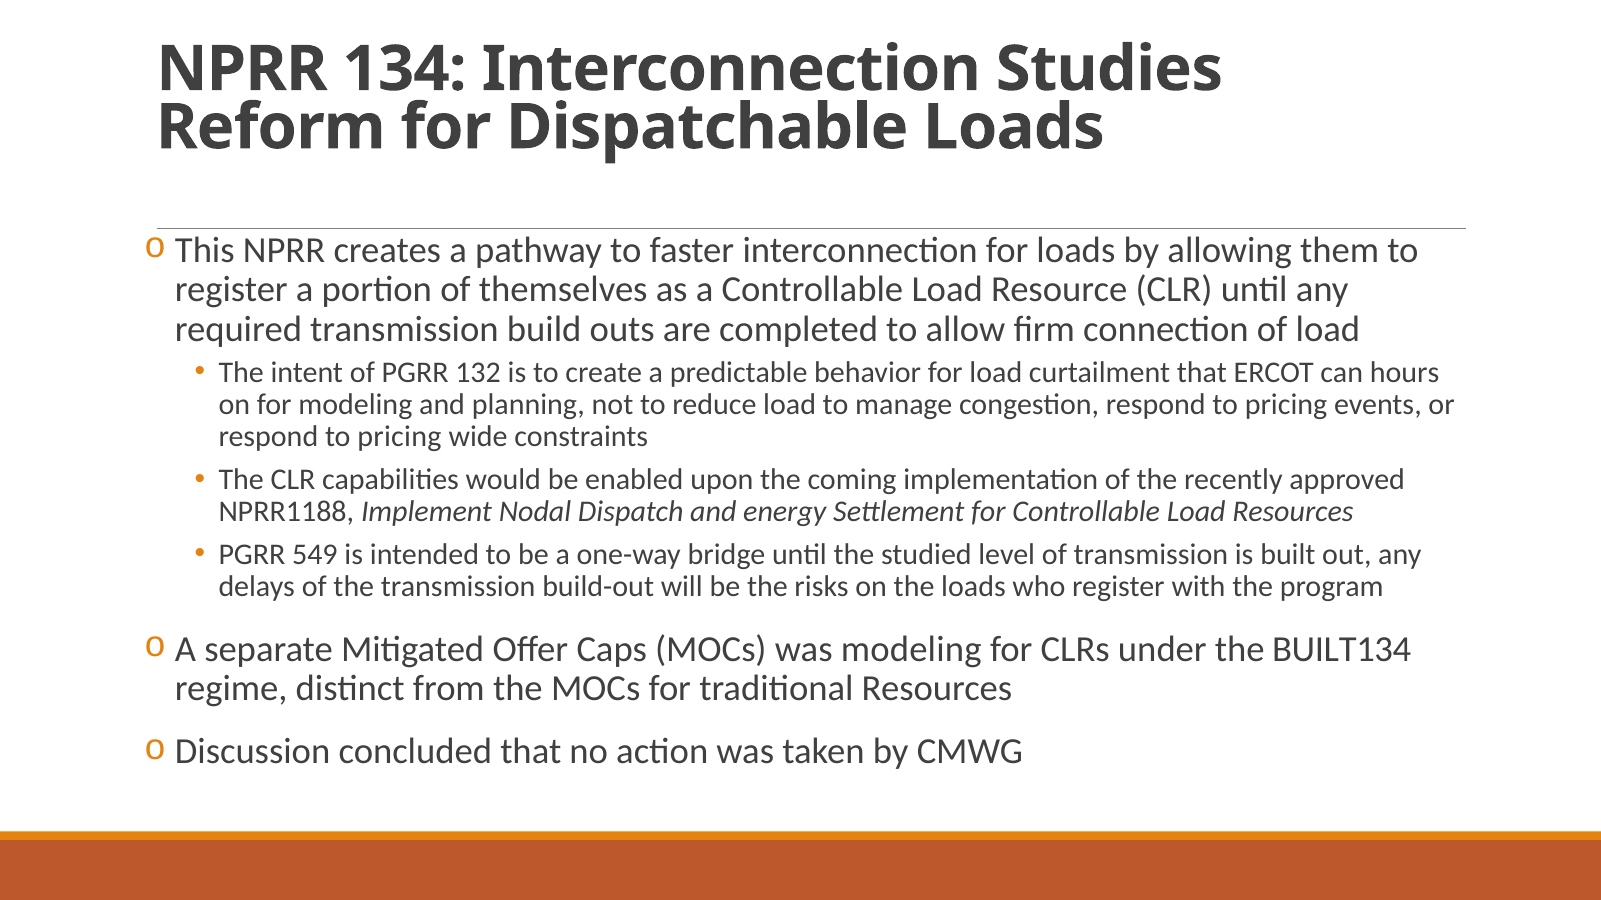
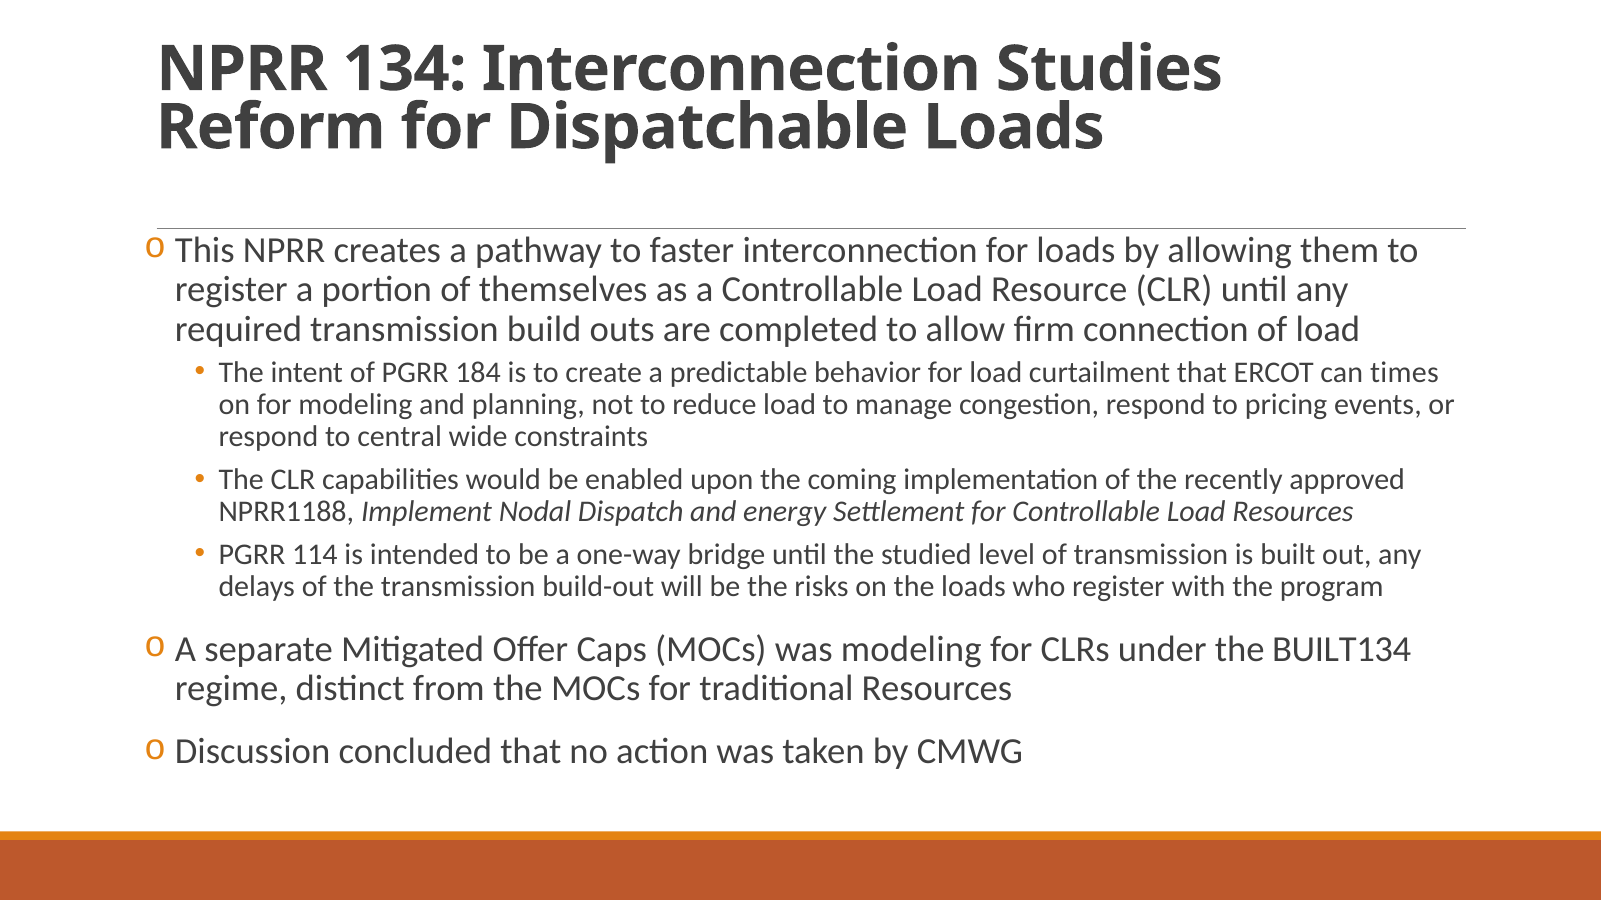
132: 132 -> 184 (478, 372)
hours: hours -> times (1404, 372)
pricing: pricing -> central (400, 437)
549: 549 -> 114 (315, 555)
